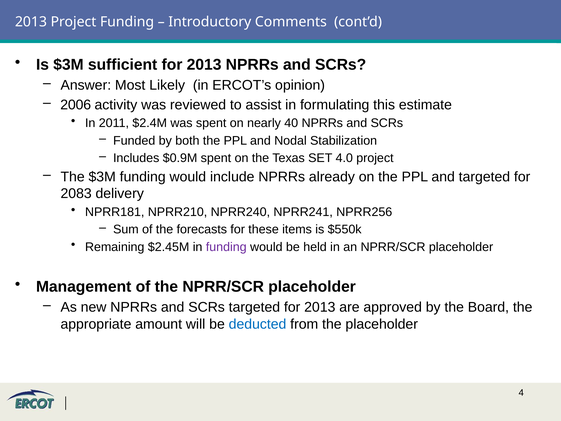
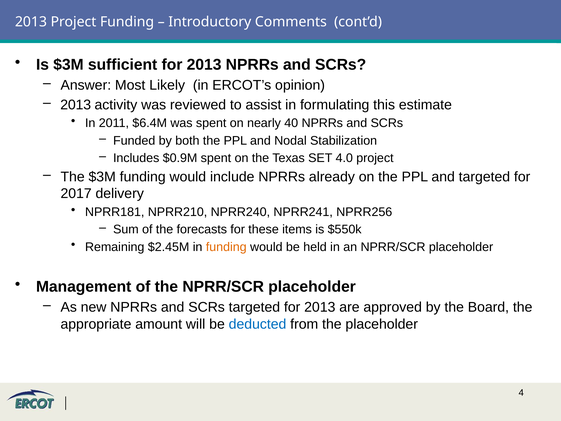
2006: 2006 -> 2013 (76, 105)
$2.4M: $2.4M -> $6.4M (150, 123)
2083: 2083 -> 2017 (76, 194)
funding colour: purple -> orange (226, 247)
